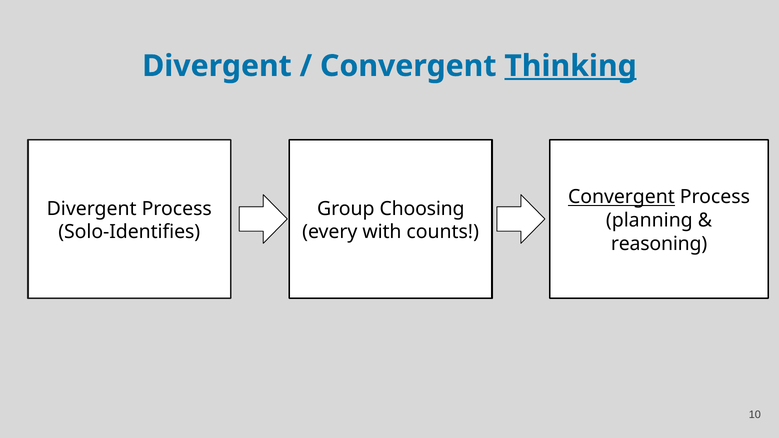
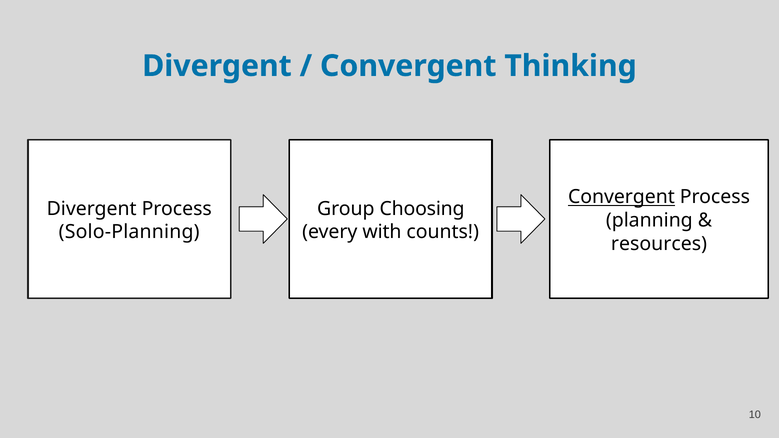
Thinking underline: present -> none (571, 66)
Solo-Identifies: Solo-Identifies -> Solo-Planning (129, 232)
reasoning: reasoning -> resources (659, 244)
